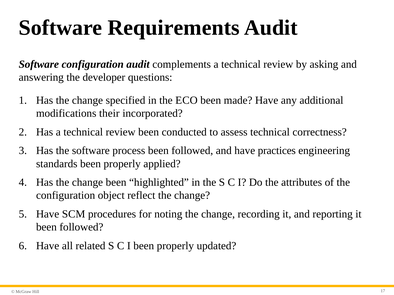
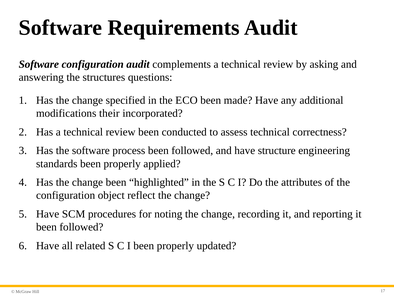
developer: developer -> structures (104, 77)
practices: practices -> structure (277, 151)
